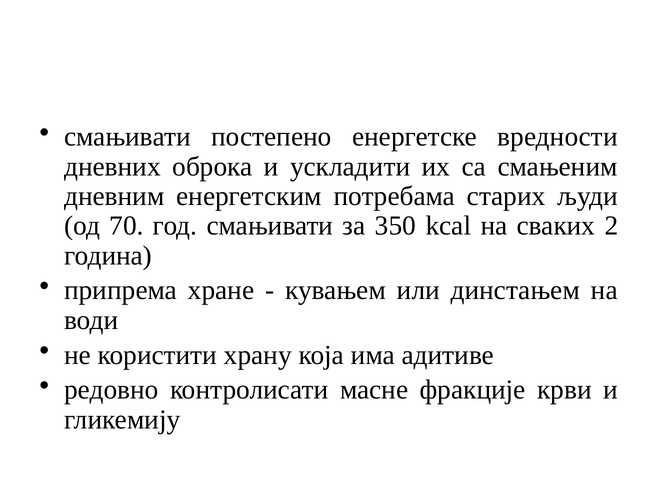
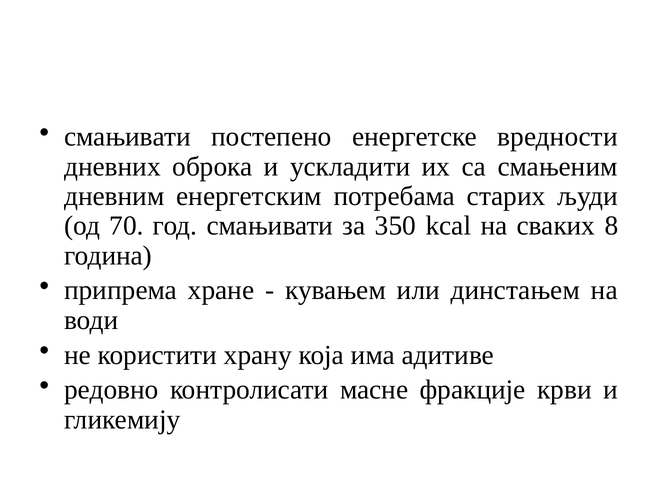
2: 2 -> 8 (611, 226)
